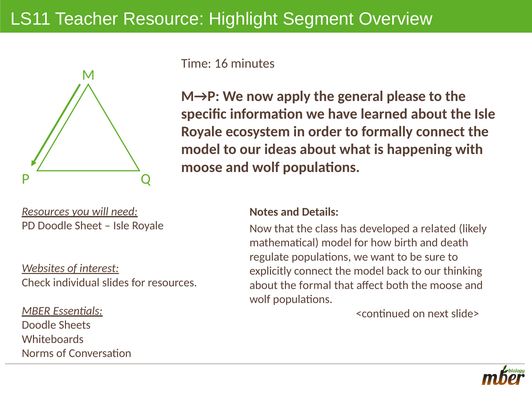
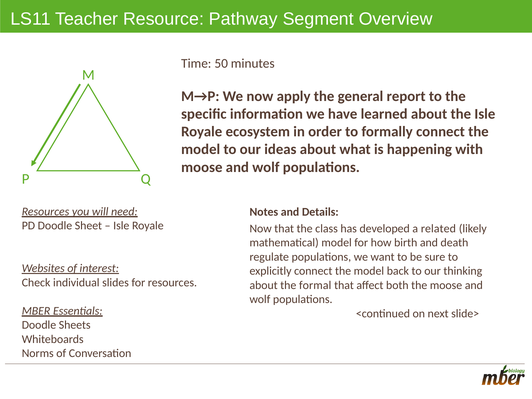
Highlight: Highlight -> Pathway (243, 19)
16: 16 -> 50 (221, 63)
please: please -> report (406, 96)
